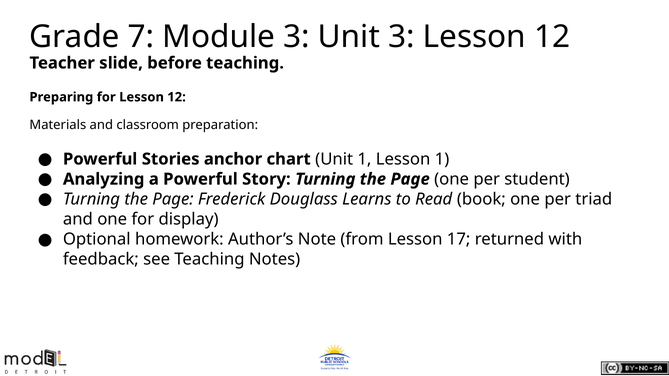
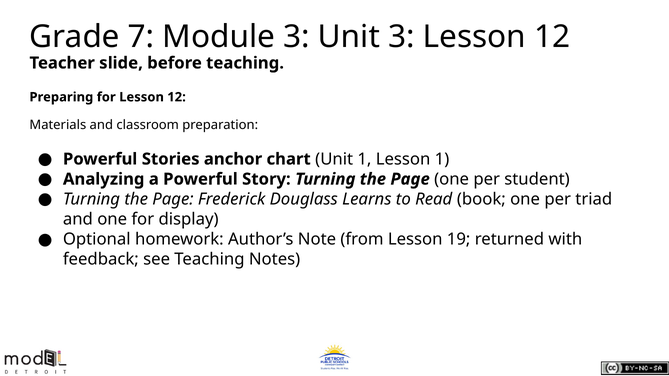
17: 17 -> 19 (459, 239)
